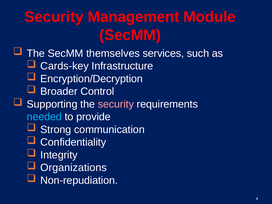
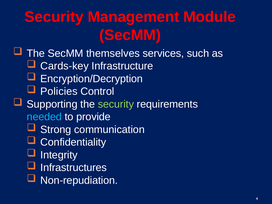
Broader: Broader -> Policies (59, 91)
security colour: pink -> light green (116, 104)
Organizations: Organizations -> Infrastructures (74, 168)
